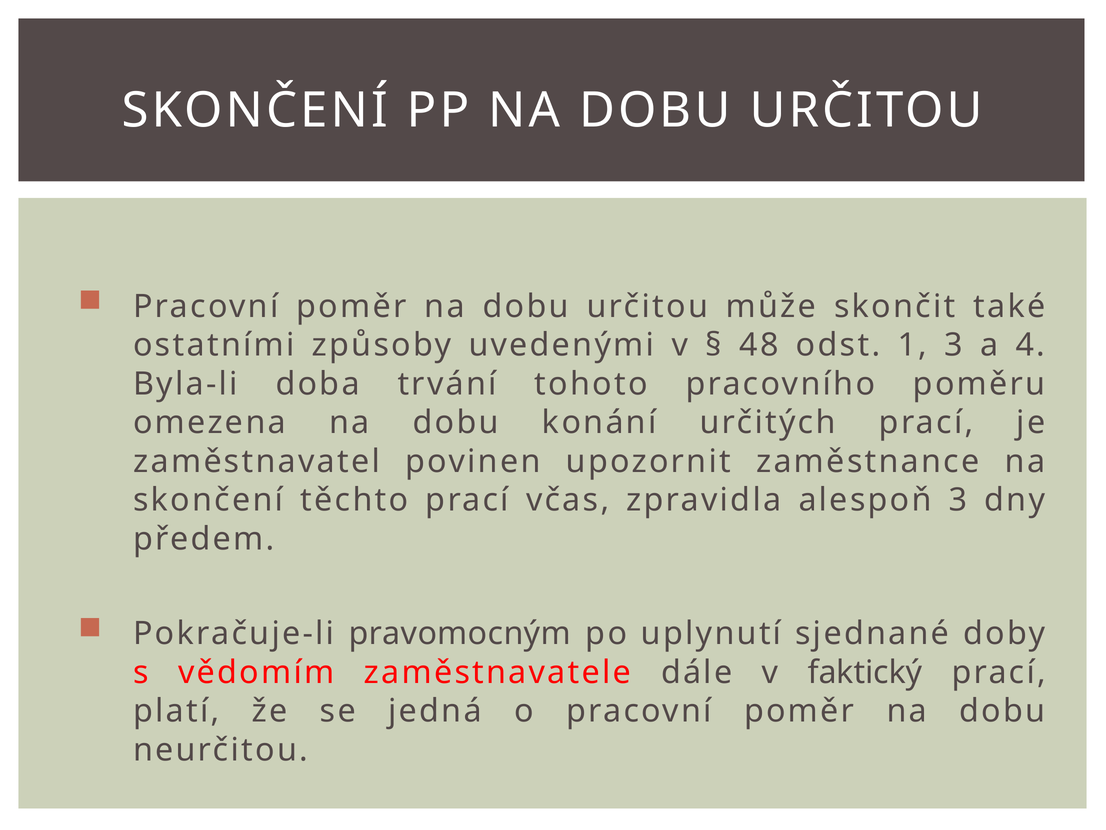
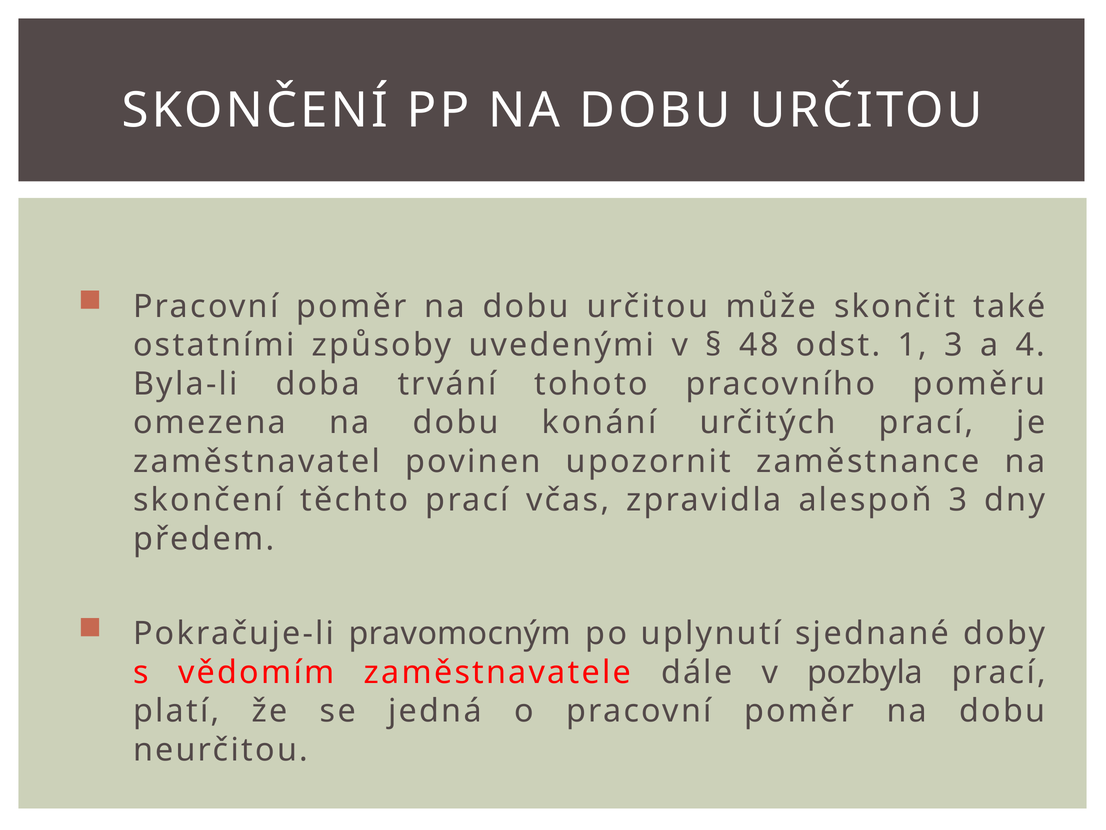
faktický: faktický -> pozbyla (865, 672)
